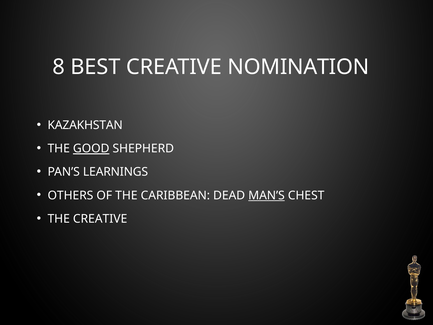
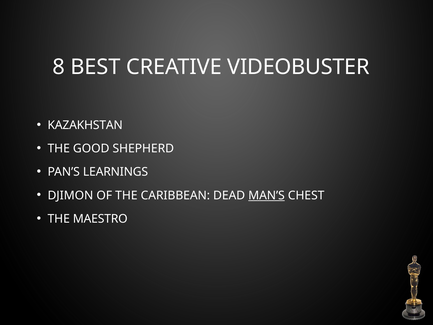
NOMINATION: NOMINATION -> VIDEOBUSTER (298, 67)
GOOD underline: present -> none (91, 149)
OTHERS: OTHERS -> DJIMON (70, 195)
THE CREATIVE: CREATIVE -> MAESTRO (100, 219)
